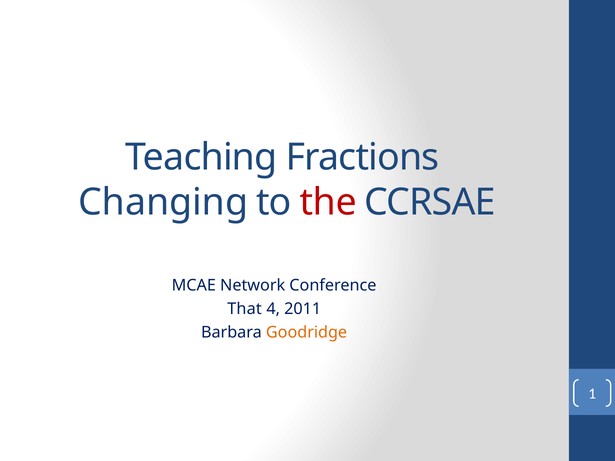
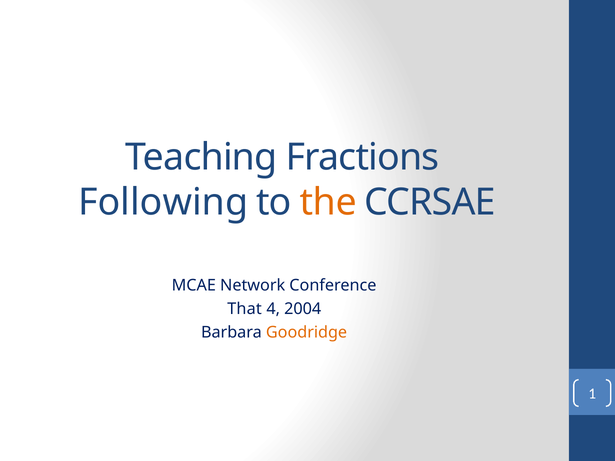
Changing: Changing -> Following (163, 202)
the colour: red -> orange (328, 202)
2011: 2011 -> 2004 (303, 309)
